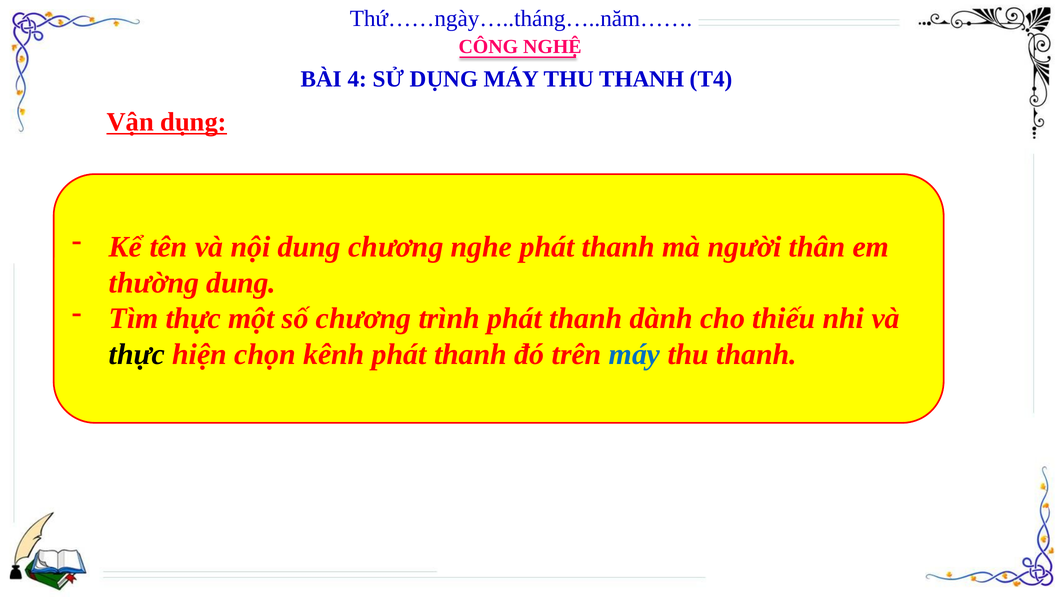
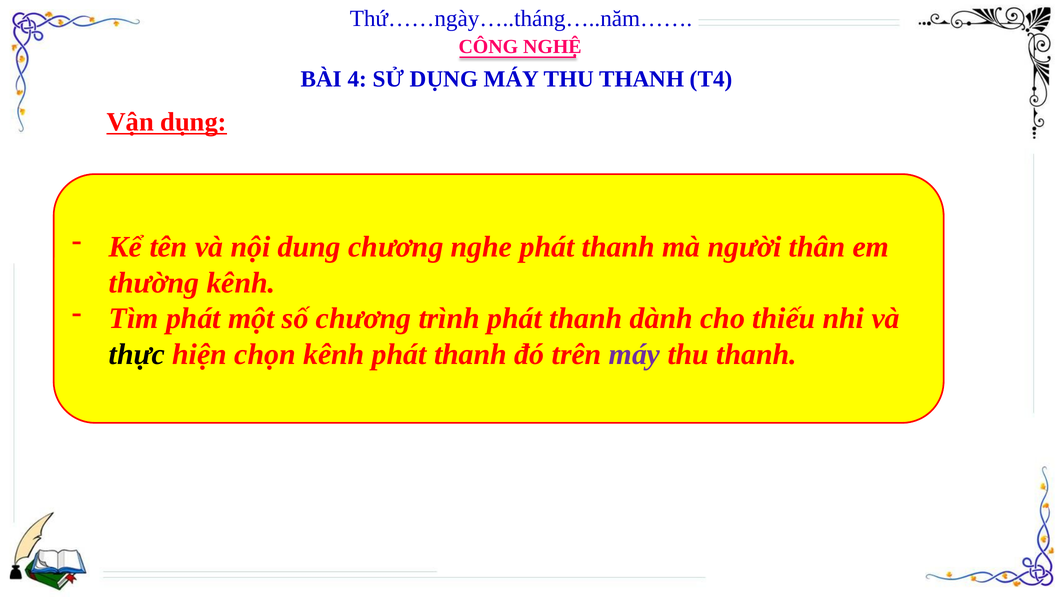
thường dung: dung -> kênh (241, 282)
Tìm thực: thực -> phát (193, 318)
máy colour: blue -> purple (635, 354)
